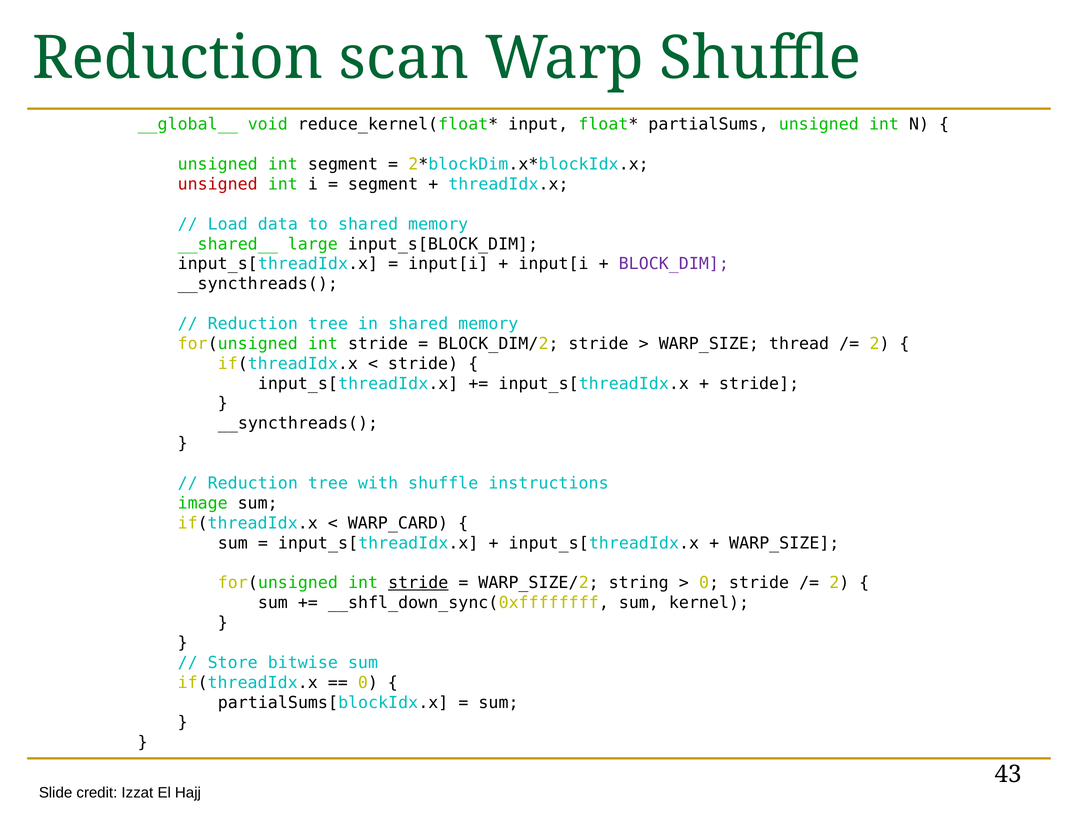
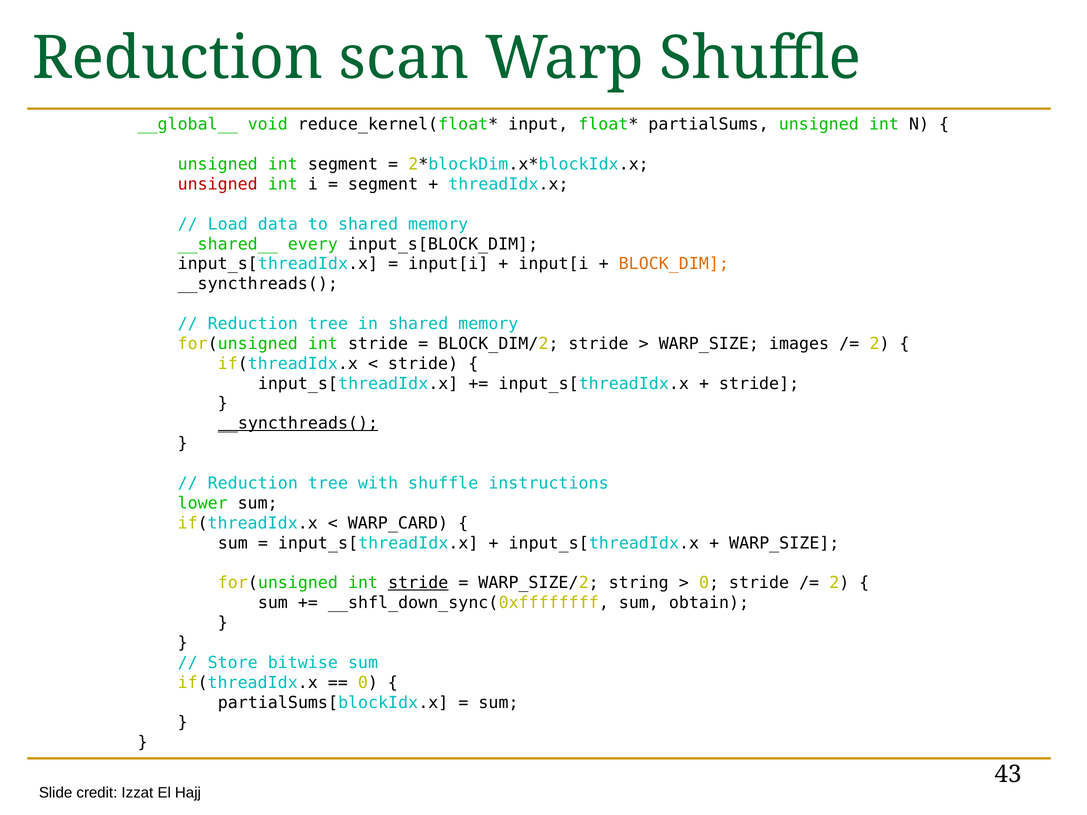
large: large -> every (313, 244)
BLOCK_DIM colour: purple -> orange (674, 264)
thread: thread -> images (799, 344)
__syncthreads( underline: none -> present (298, 424)
image: image -> lower (203, 503)
kernel: kernel -> obtain (709, 603)
